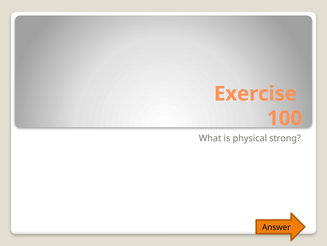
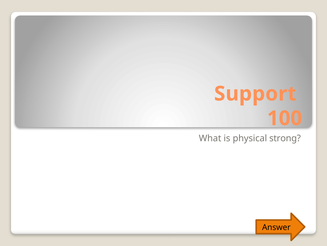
Exercise: Exercise -> Support (255, 93)
